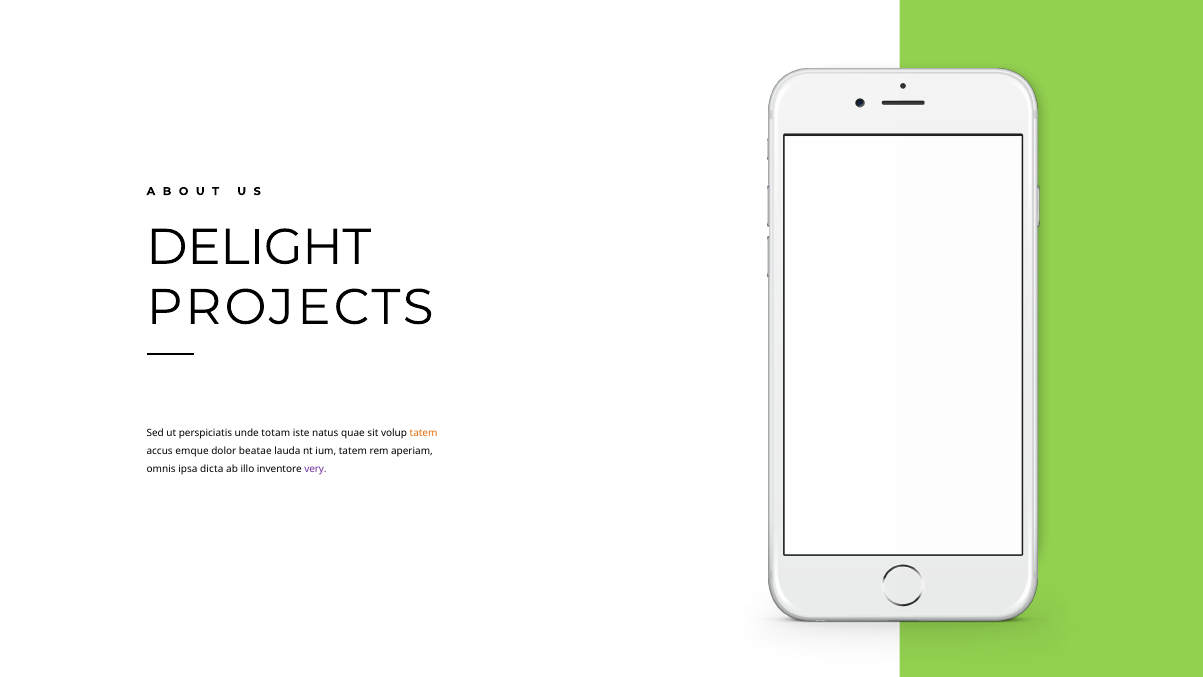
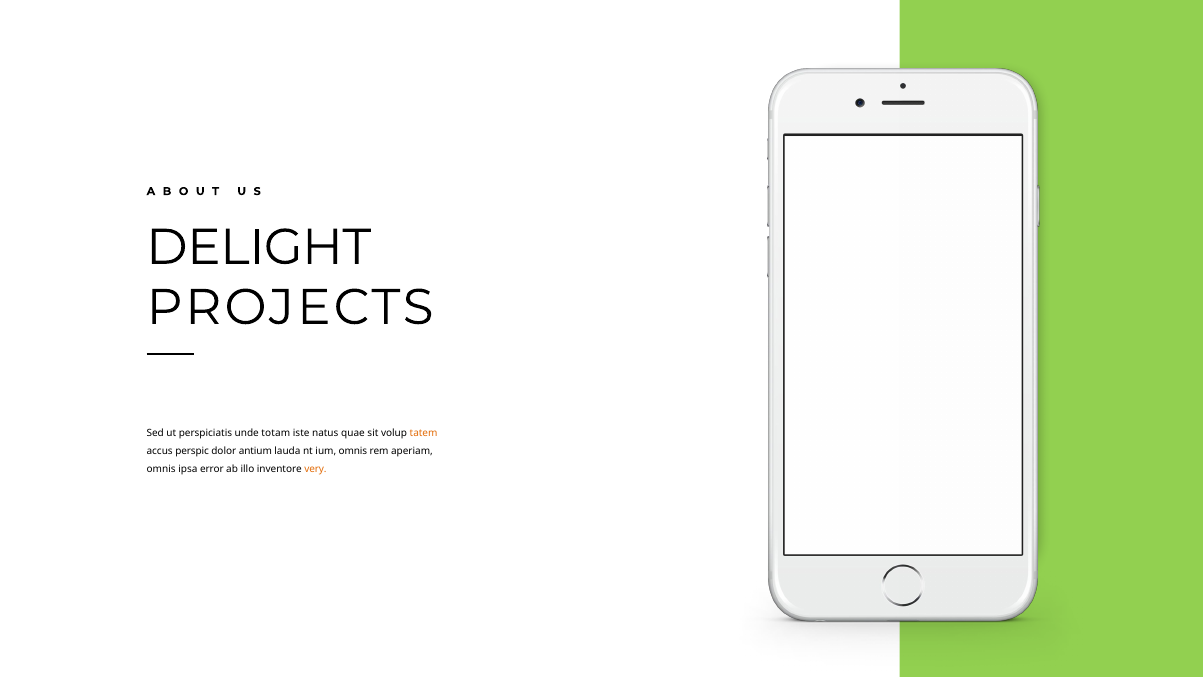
emque: emque -> perspic (192, 451)
beatae: beatae -> antium (255, 451)
ium tatem: tatem -> omnis (353, 451)
dicta: dicta -> error (212, 469)
very colour: purple -> orange (315, 469)
